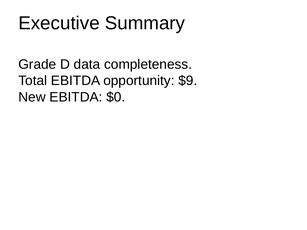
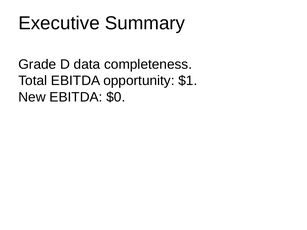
$9: $9 -> $1 (188, 81)
